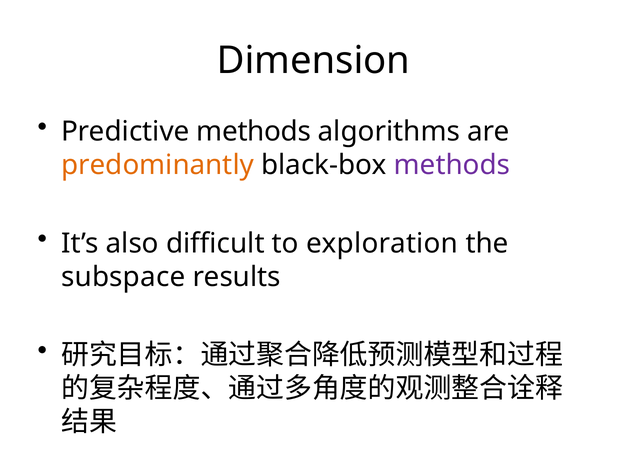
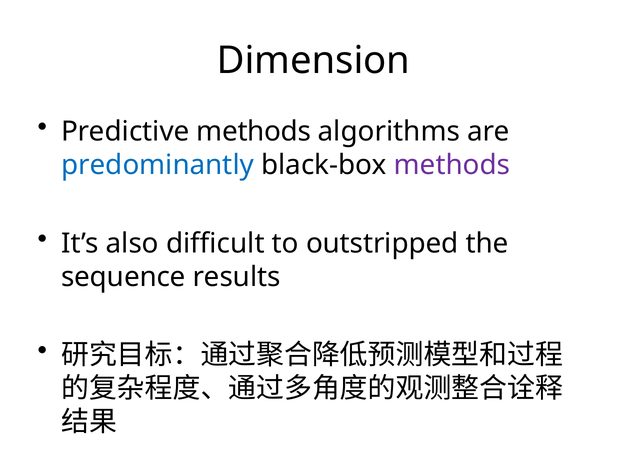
predominantly colour: orange -> blue (158, 165)
exploration: exploration -> outstripped (382, 243)
subspace: subspace -> sequence (123, 276)
